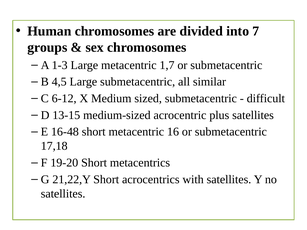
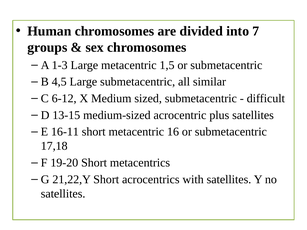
1,7: 1,7 -> 1,5 (167, 65)
16-48: 16-48 -> 16-11 (65, 132)
